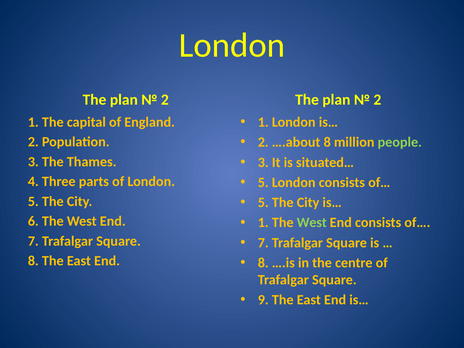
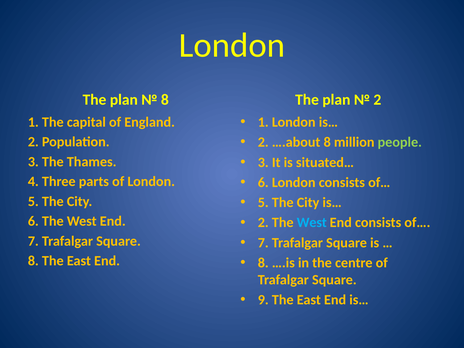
2: 2 -> 8 (165, 100)
5: 5 -> 6 (263, 182)
1: 1 -> 2 (263, 223)
West colour: light green -> light blue (312, 223)
